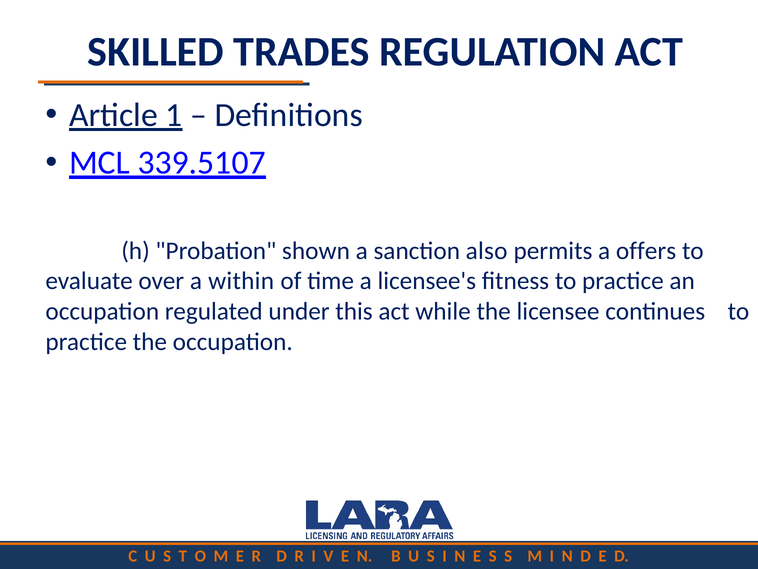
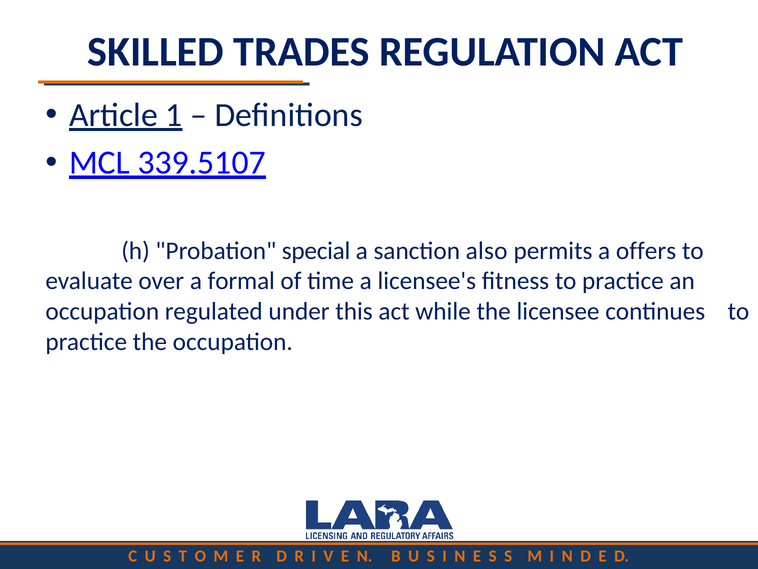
shown: shown -> special (316, 250)
within: within -> formal (241, 281)
